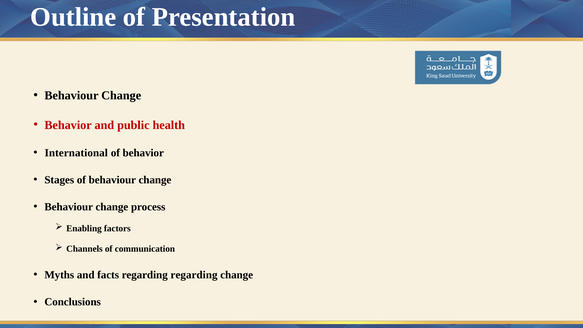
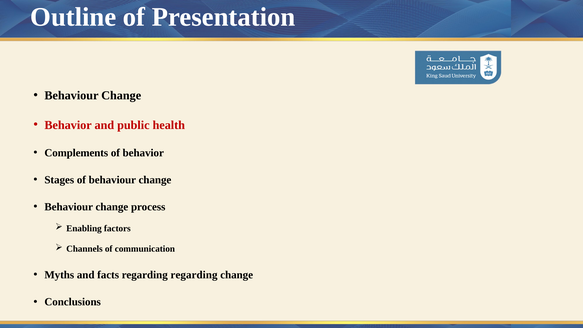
International: International -> Complements (76, 153)
